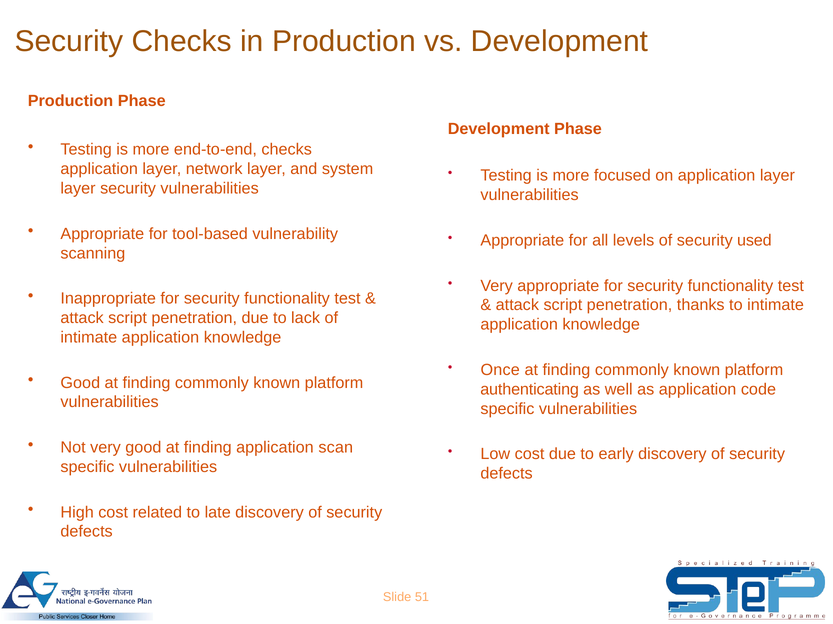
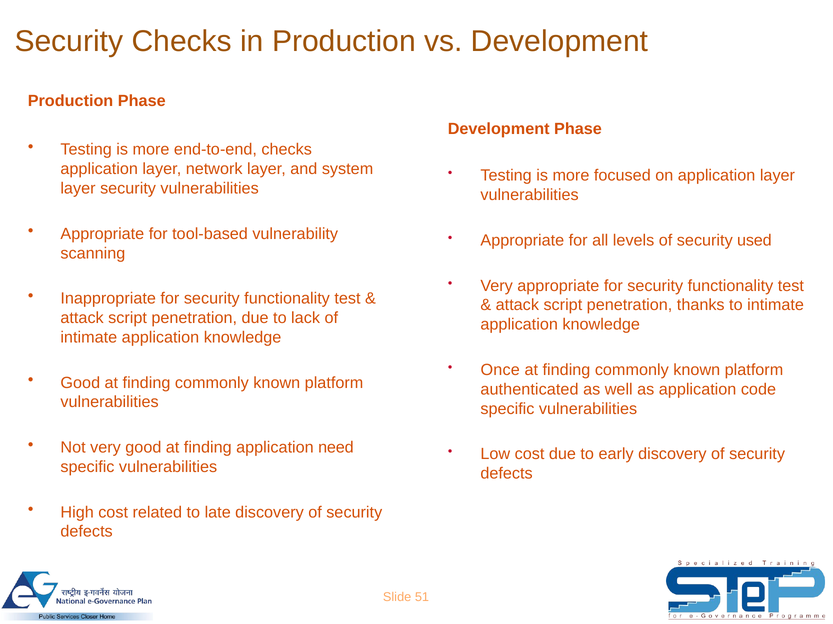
authenticating: authenticating -> authenticated (530, 390)
scan: scan -> need (336, 448)
